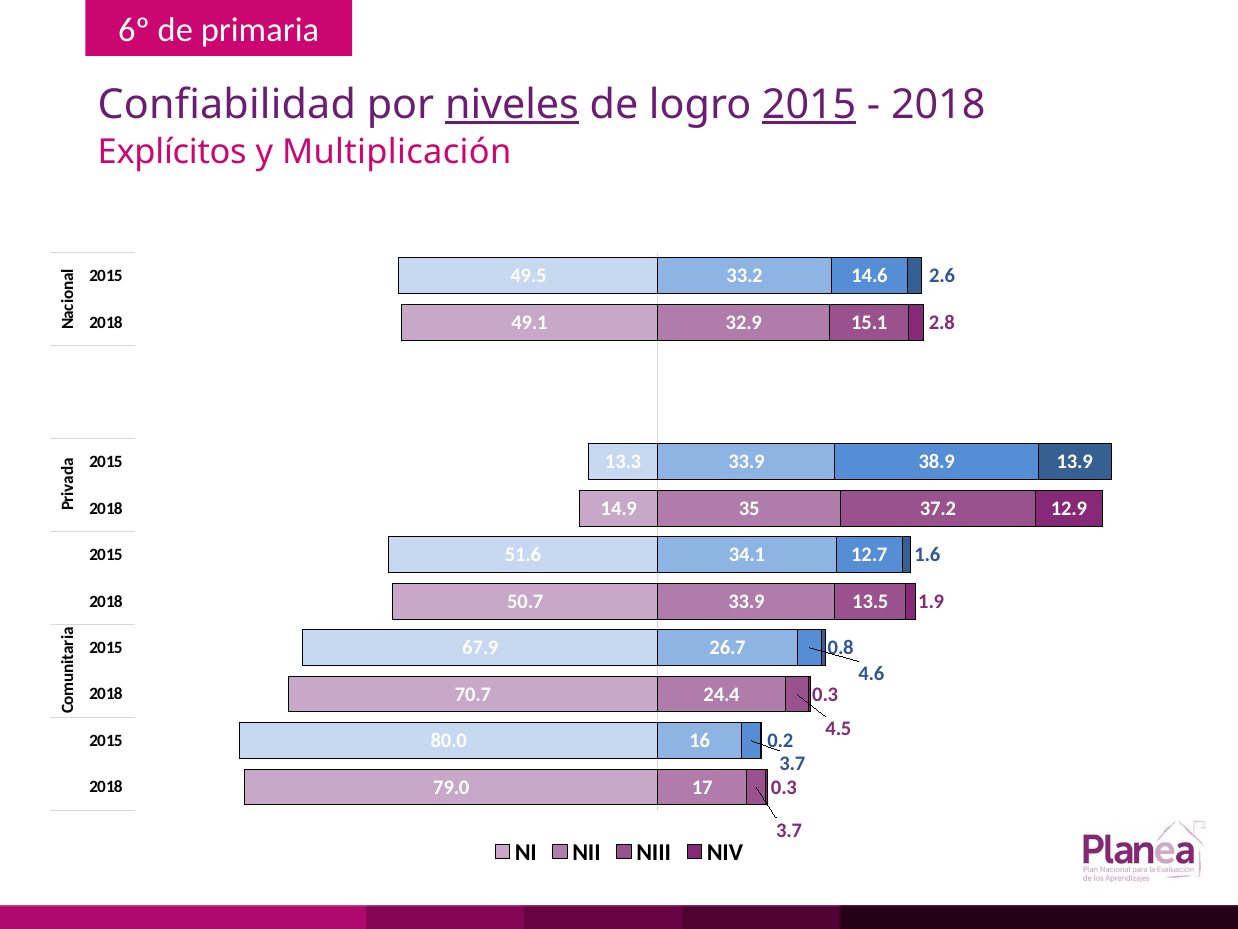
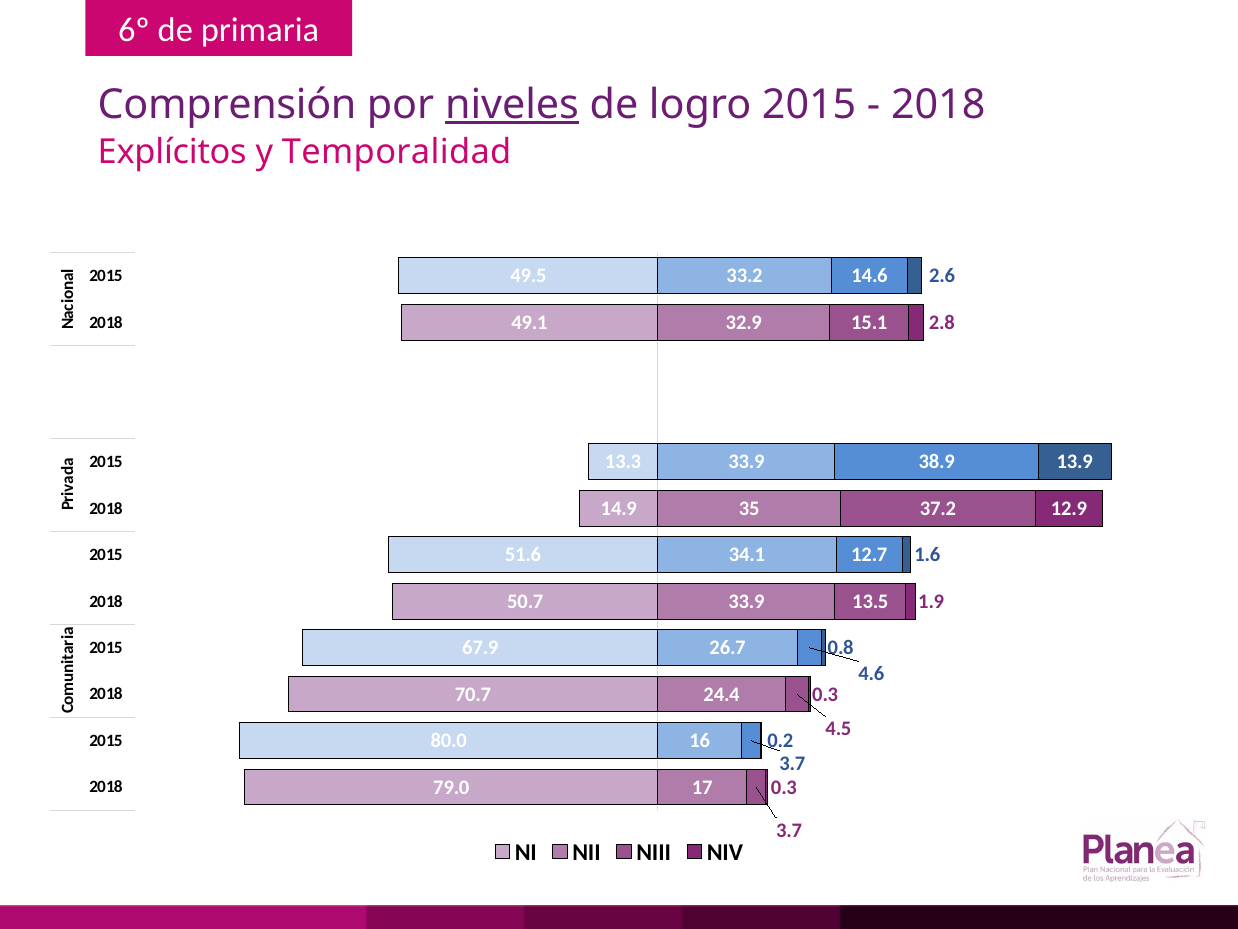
Confiabilidad: Confiabilidad -> Comprensión (227, 105)
2015 underline: present -> none (809, 105)
Multiplicación: Multiplicación -> Temporalidad (397, 152)
